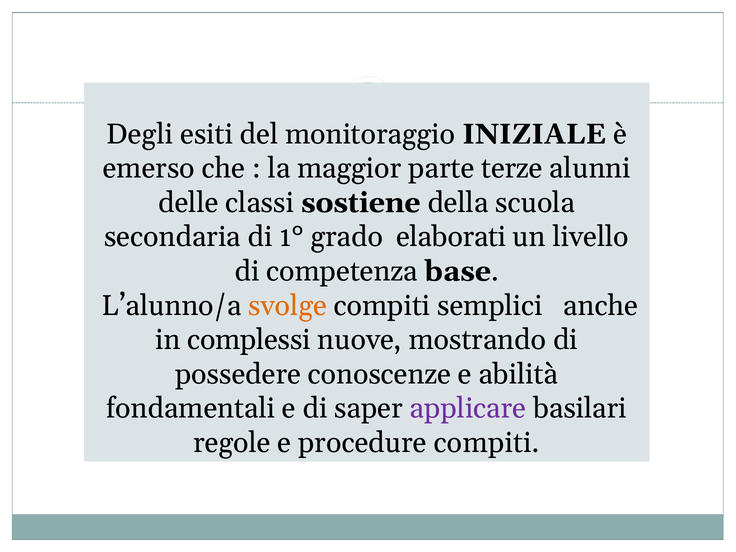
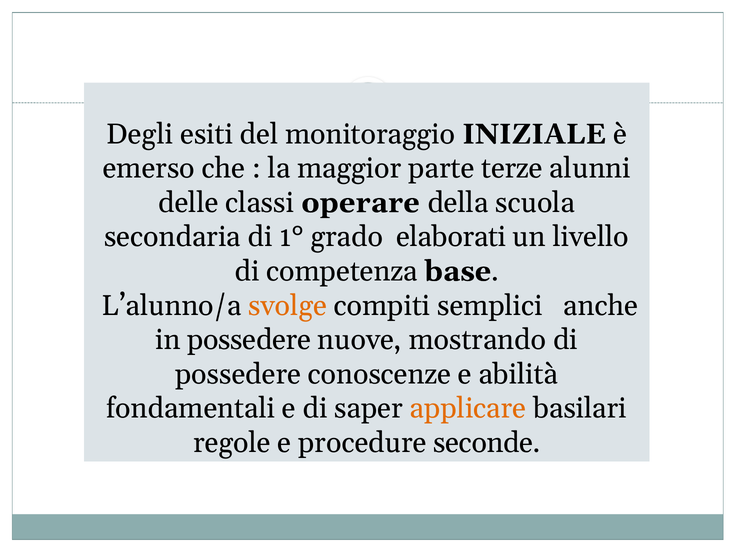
sostiene: sostiene -> operare (361, 203)
in complessi: complessi -> possedere (249, 340)
applicare colour: purple -> orange (468, 408)
procedure compiti: compiti -> seconde (487, 443)
